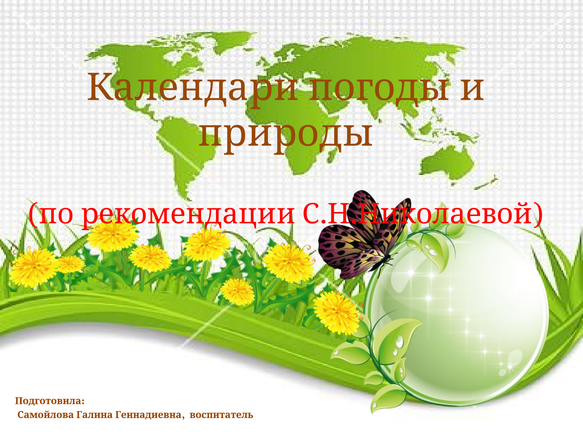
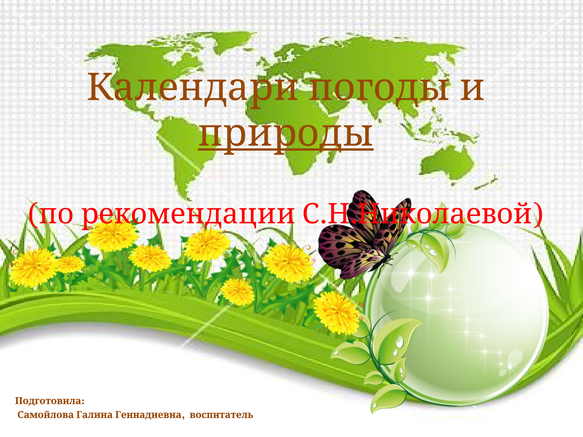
природы underline: none -> present (286, 133)
